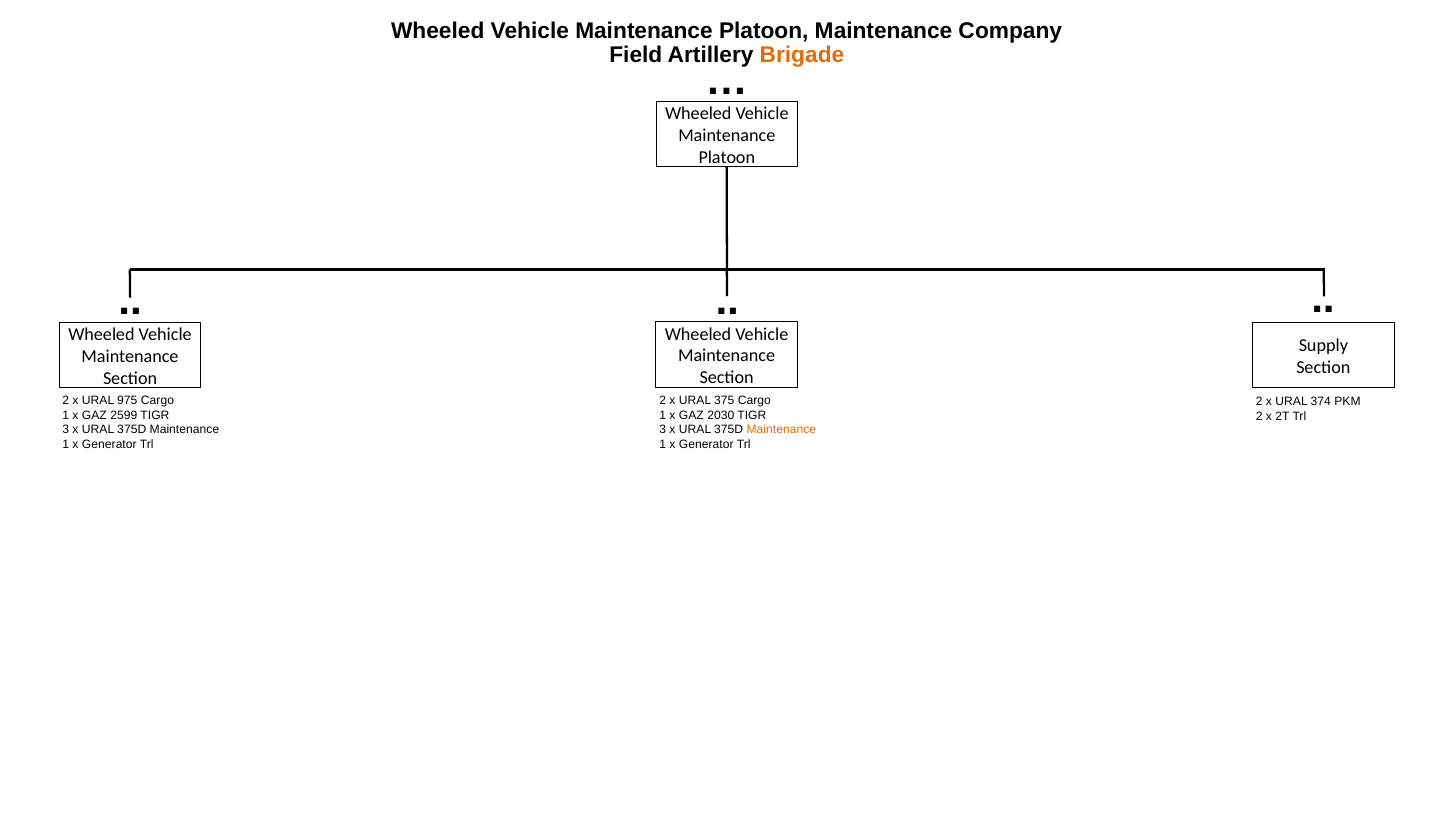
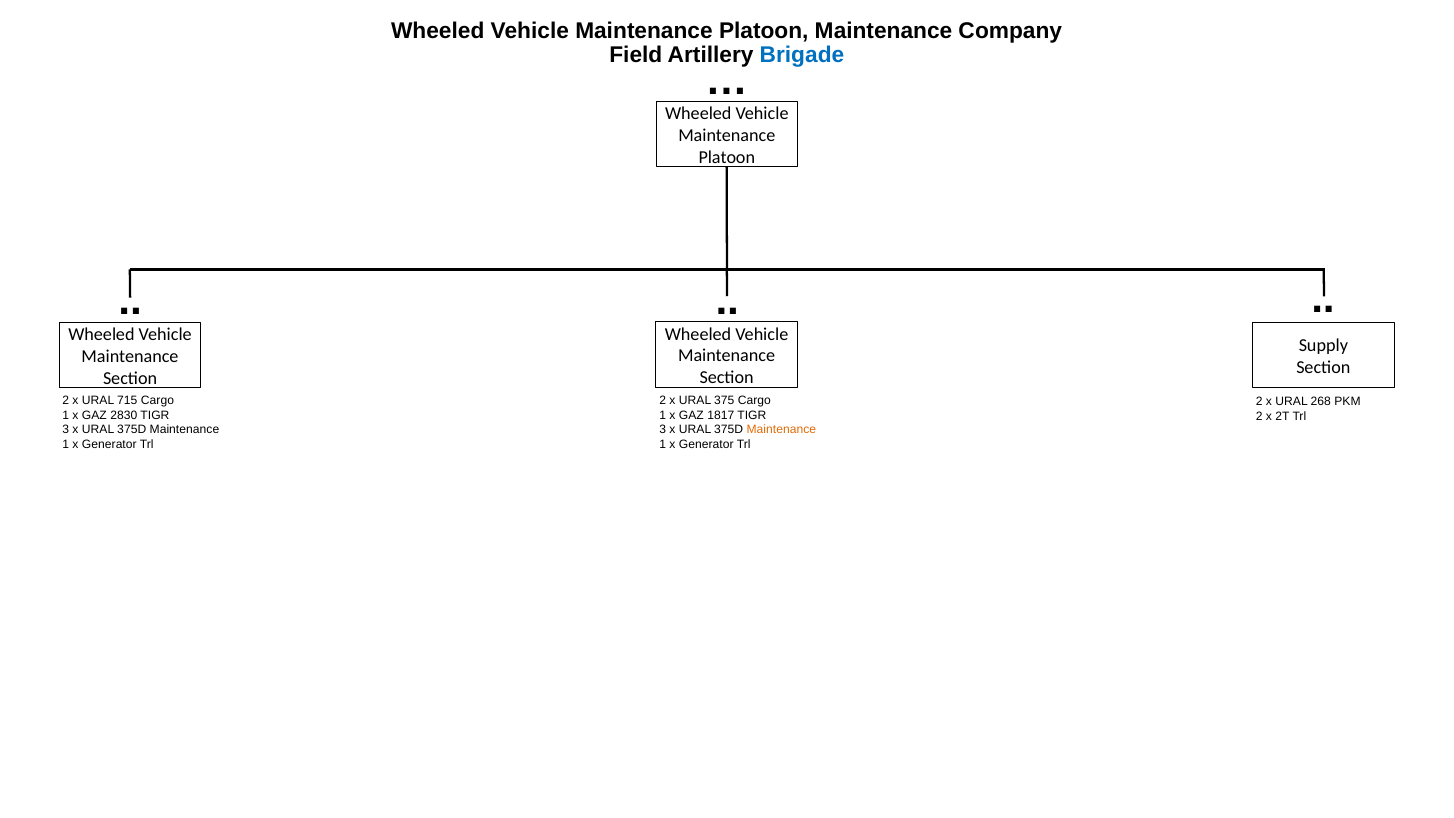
Brigade colour: orange -> blue (802, 55)
975: 975 -> 715 (127, 401)
374: 374 -> 268 (1321, 402)
2030: 2030 -> 1817 (721, 415)
2599: 2599 -> 2830 (124, 415)
